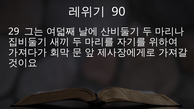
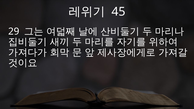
90: 90 -> 45 (118, 12)
